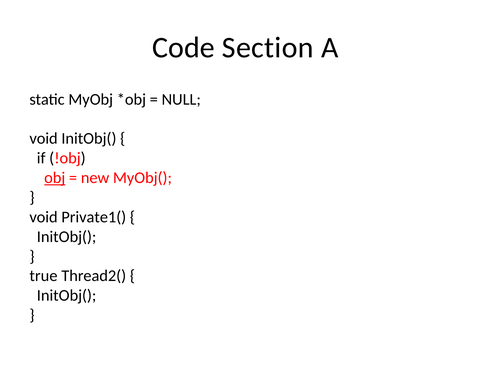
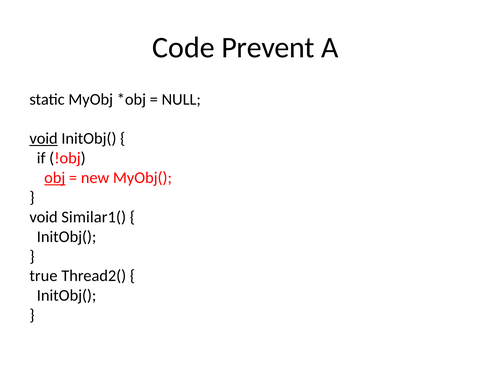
Section: Section -> Prevent (268, 48)
void underline: none -> present (44, 139)
Private1(: Private1( -> Similar1( (94, 217)
